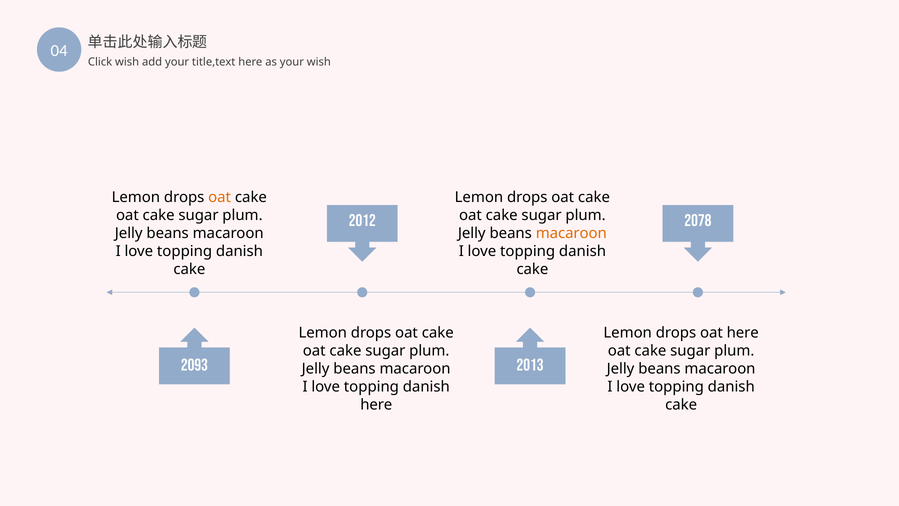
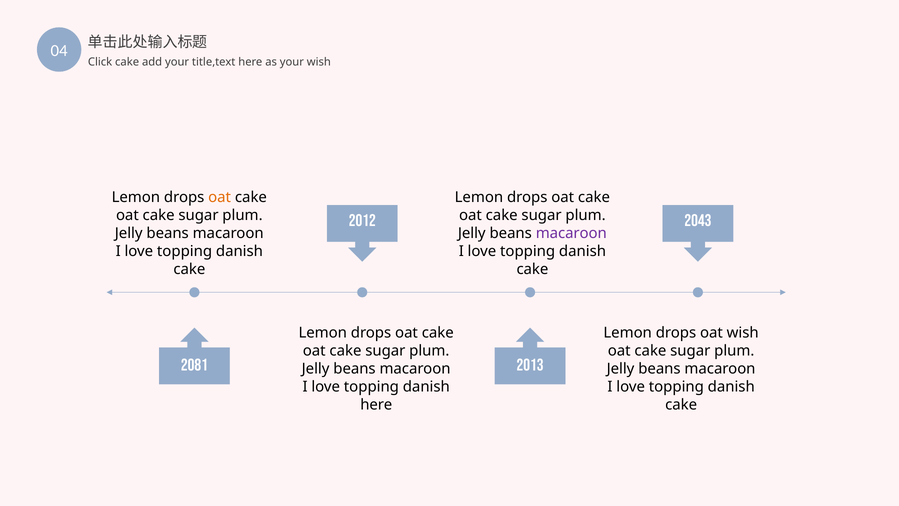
Click wish: wish -> cake (127, 62)
2078: 2078 -> 2043 (698, 221)
macaroon colour: orange -> purple (571, 233)
oat here: here -> wish (743, 333)
2093: 2093 -> 2081 (194, 365)
